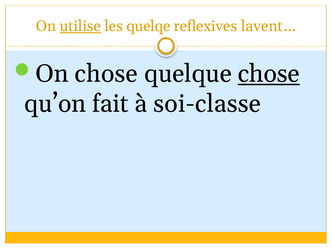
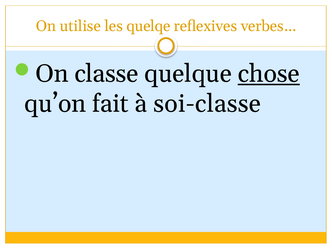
utilise underline: present -> none (80, 26)
lavent…: lavent… -> verbes… (268, 26)
On chose: chose -> classe (106, 74)
